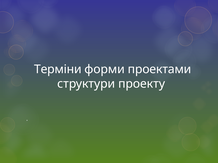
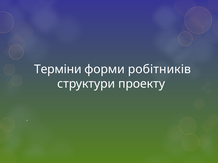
проектами: проектами -> робітників (159, 70)
